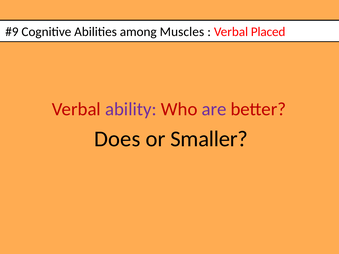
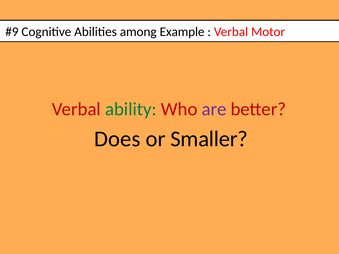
Muscles: Muscles -> Example (182, 32)
Placed: Placed -> Motor (268, 32)
ability colour: purple -> green (131, 109)
